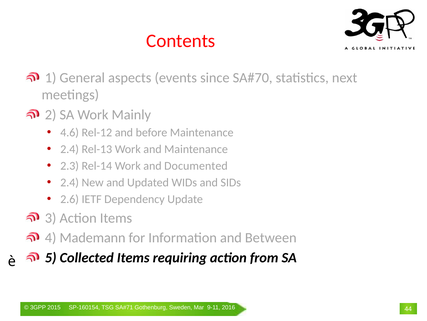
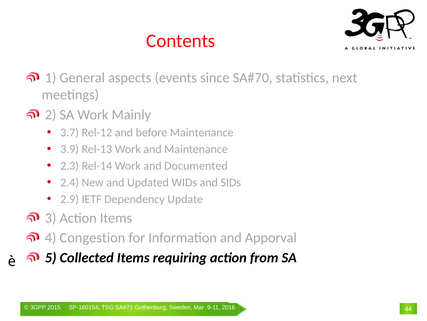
4.6: 4.6 -> 3.7 (70, 132)
2.4: 2.4 -> 3.9 (70, 149)
2.6: 2.6 -> 2.9 (70, 199)
Mademann: Mademann -> Congestion (92, 237)
Between: Between -> Apporval (271, 237)
